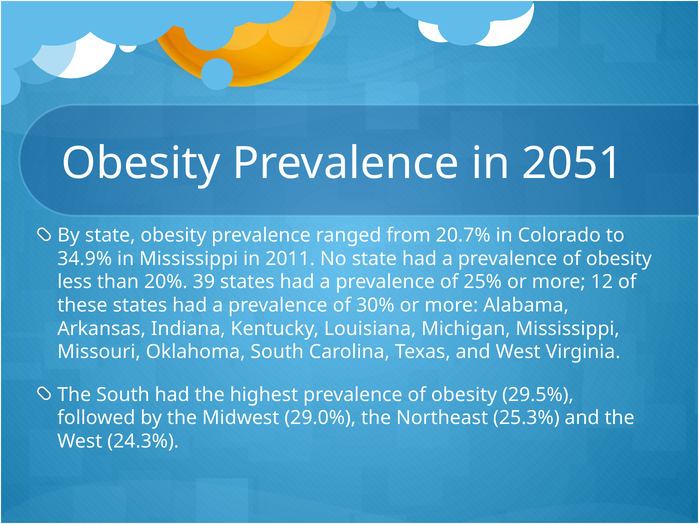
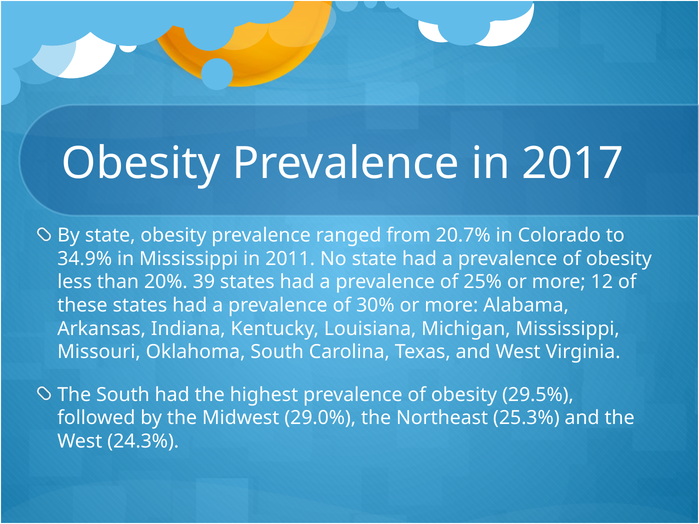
2051: 2051 -> 2017 (573, 164)
